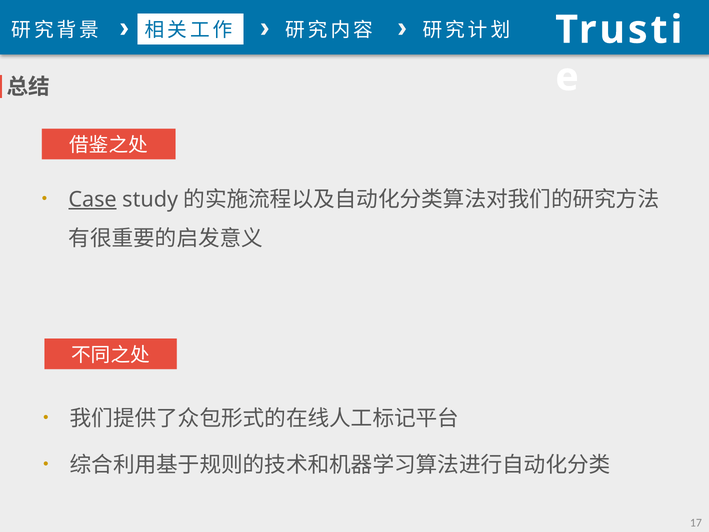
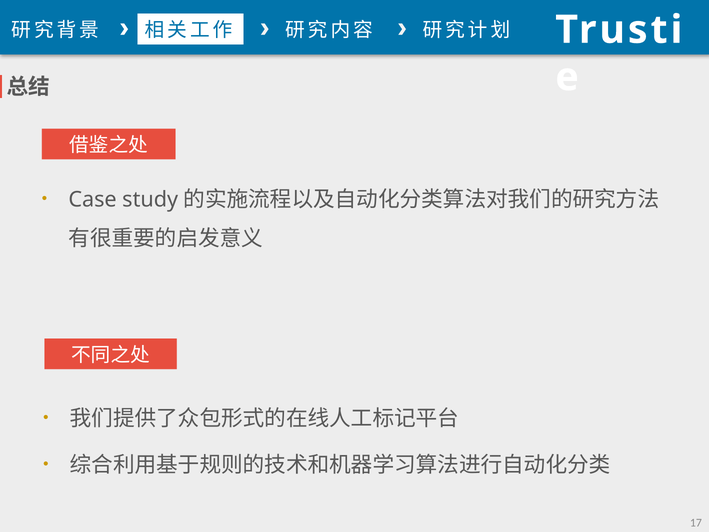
Case underline: present -> none (93, 199)
